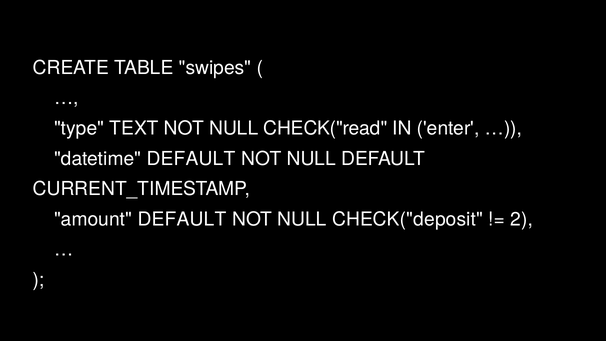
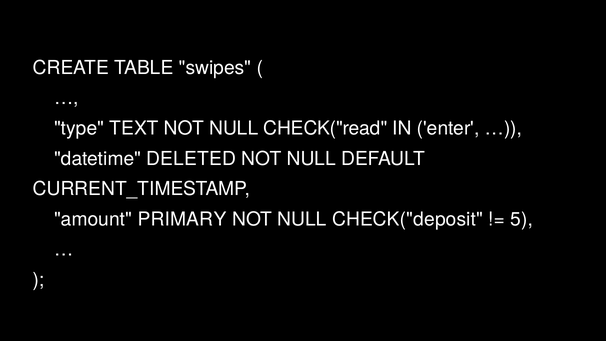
datetime DEFAULT: DEFAULT -> DELETED (191, 159)
amount DEFAULT: DEFAULT -> PRIMARY (182, 219)
2: 2 -> 5 (522, 219)
